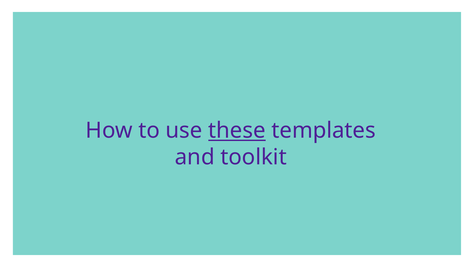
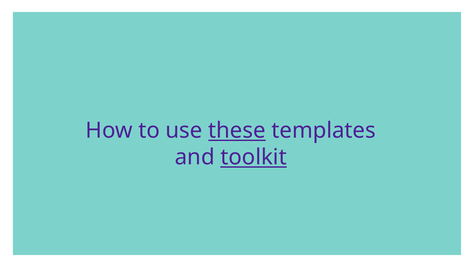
toolkit underline: none -> present (254, 157)
